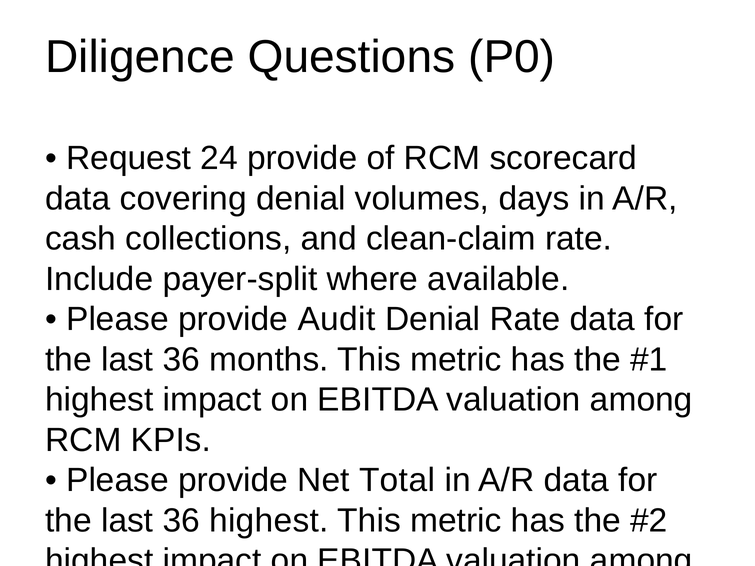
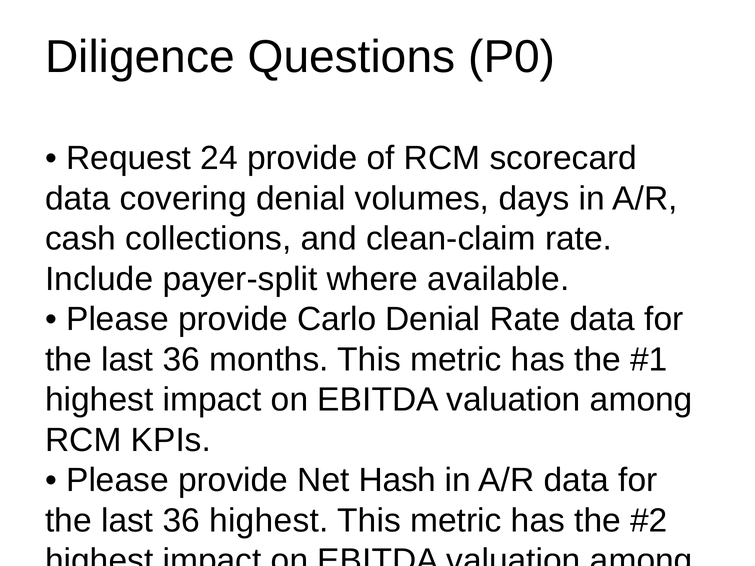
Audit: Audit -> Carlo (337, 319)
Total: Total -> Hash (397, 481)
